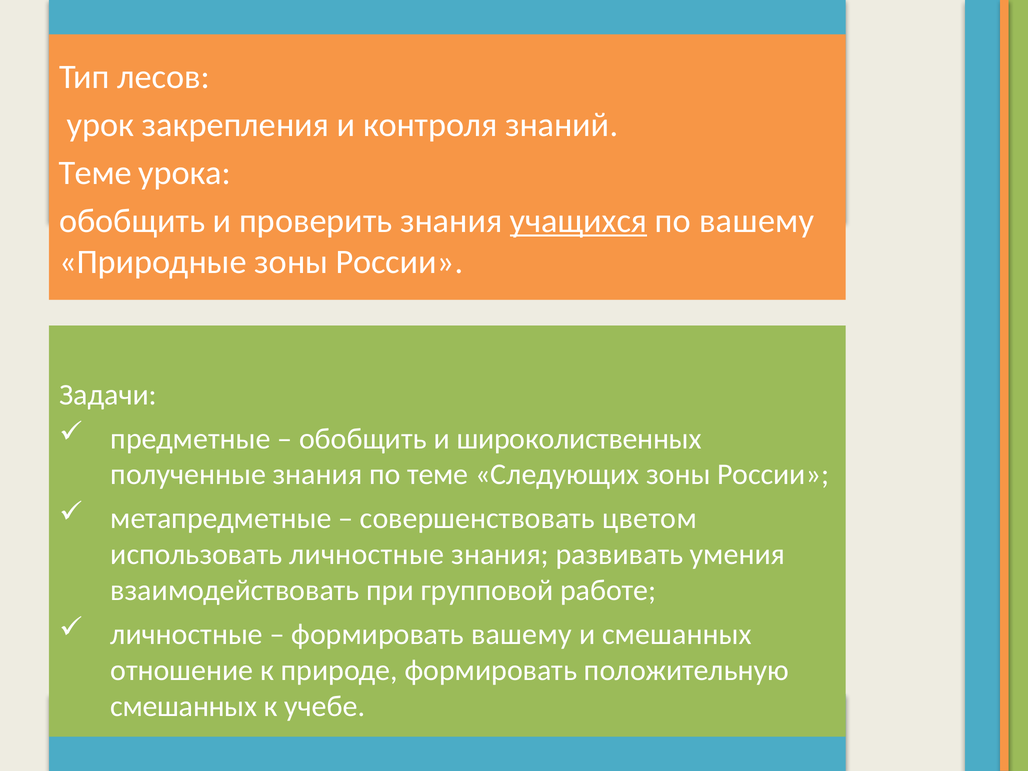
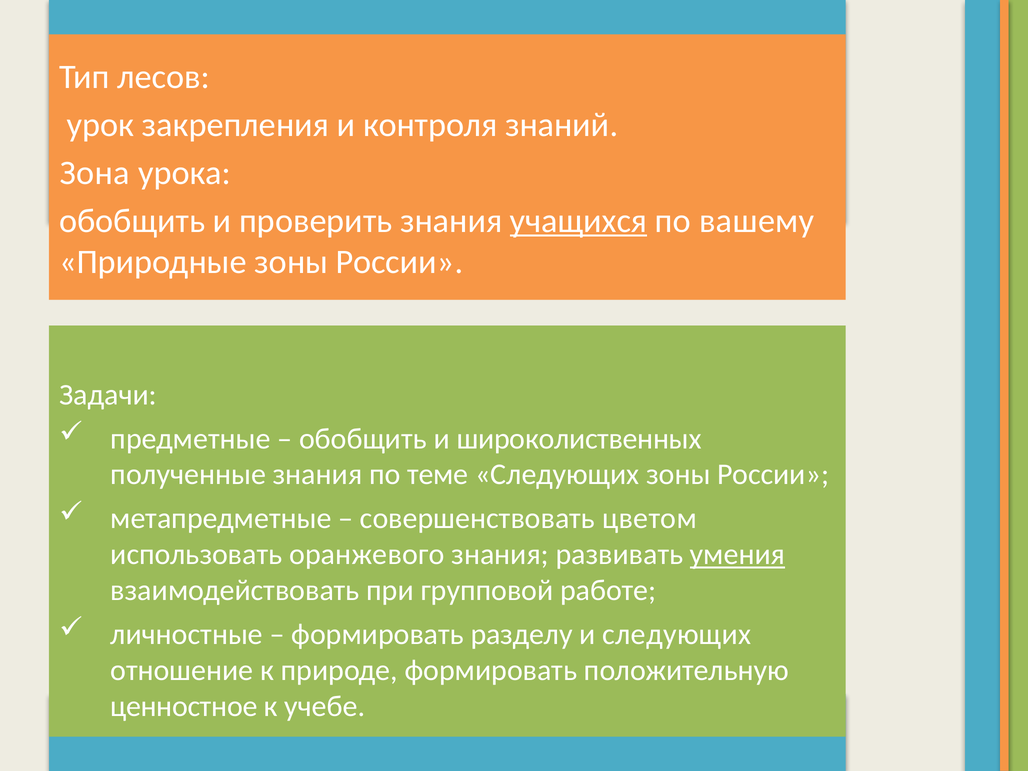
Теме: Теме -> Зона (95, 173)
использовать личностные: личностные -> оранжевого (367, 555)
умения underline: none -> present (737, 555)
формировать вашему: вашему -> разделу (522, 635)
и смешанных: смешанных -> следующих (677, 635)
смешанных: смешанных -> ценностное (184, 707)
